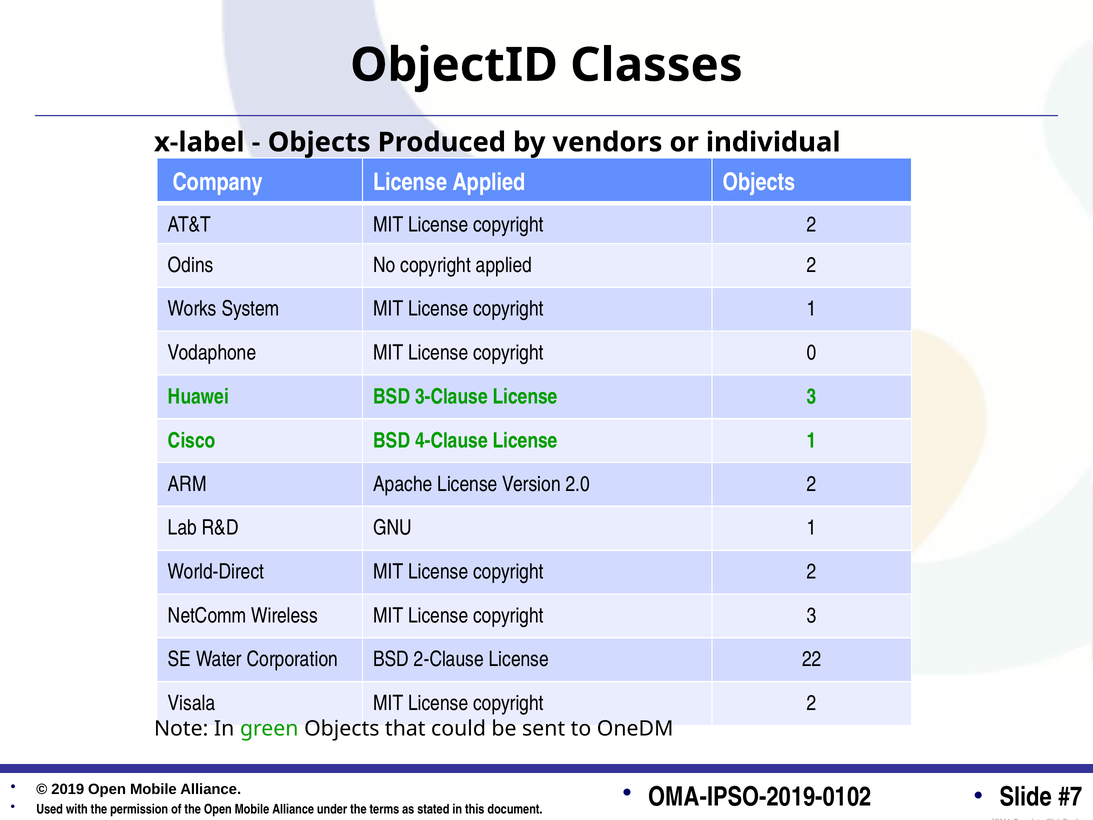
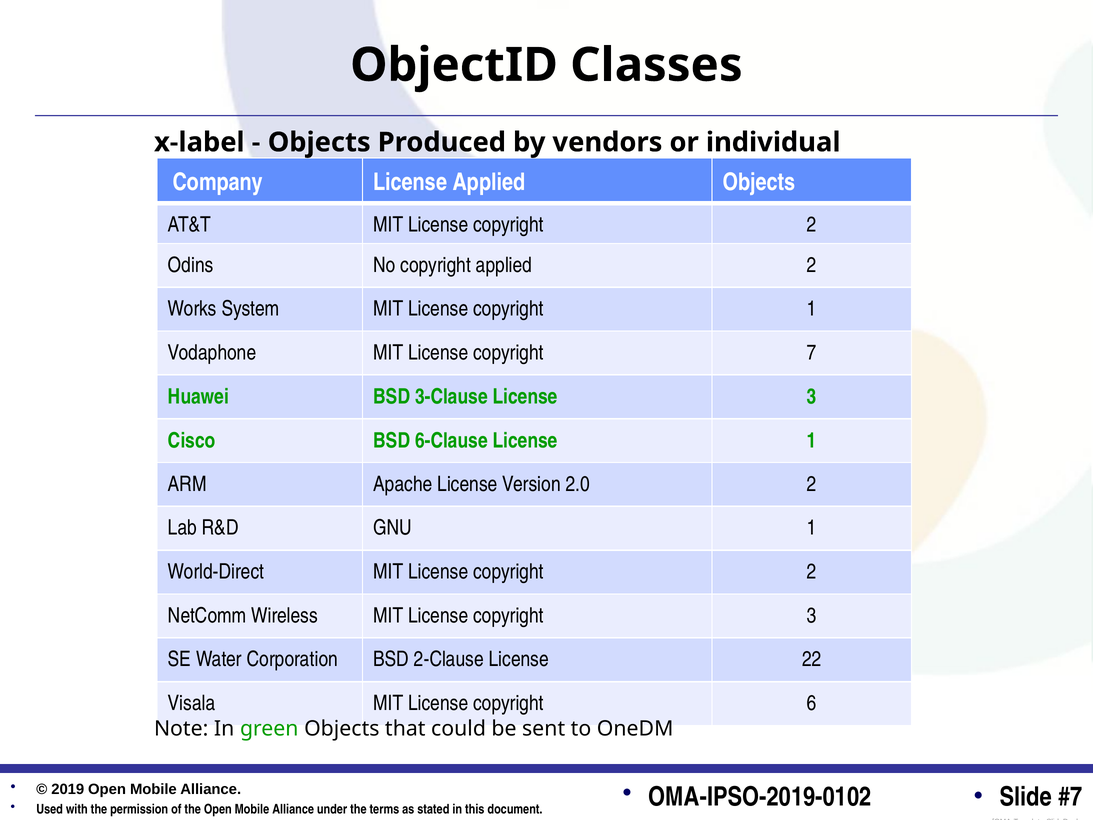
0: 0 -> 7 (812, 353)
4-Clause: 4-Clause -> 6-Clause (451, 441)
2: 2 -> 6 (812, 703)
